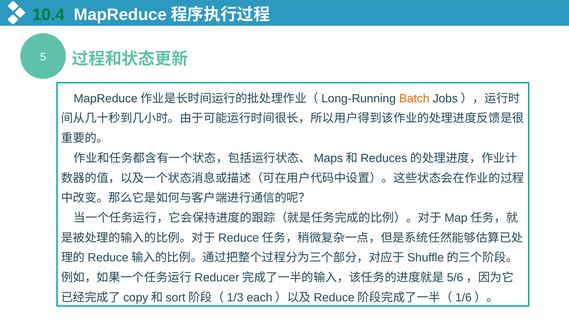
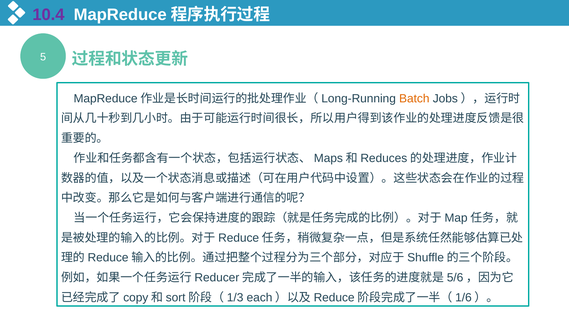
10.4 colour: green -> purple (48, 15)
